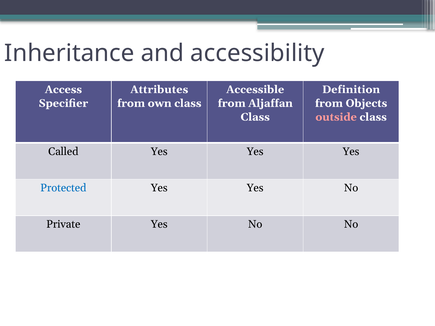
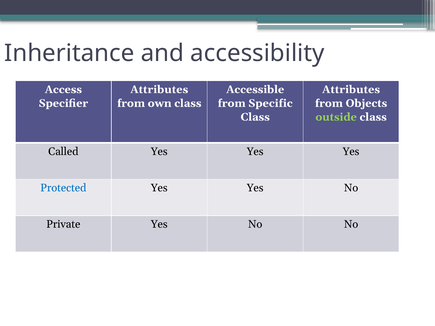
Definition: Definition -> Attributes (351, 90)
Aljaffan: Aljaffan -> Specific (270, 103)
outside colour: pink -> light green (336, 117)
